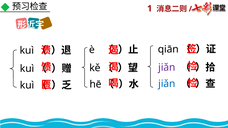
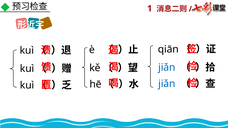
jiǎn colour: purple -> blue (167, 68)
